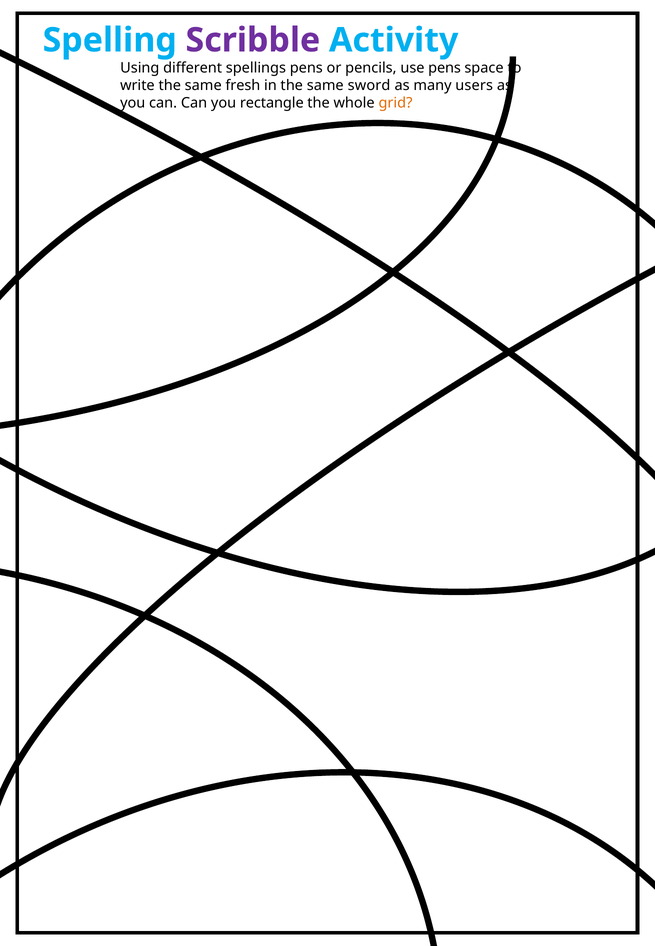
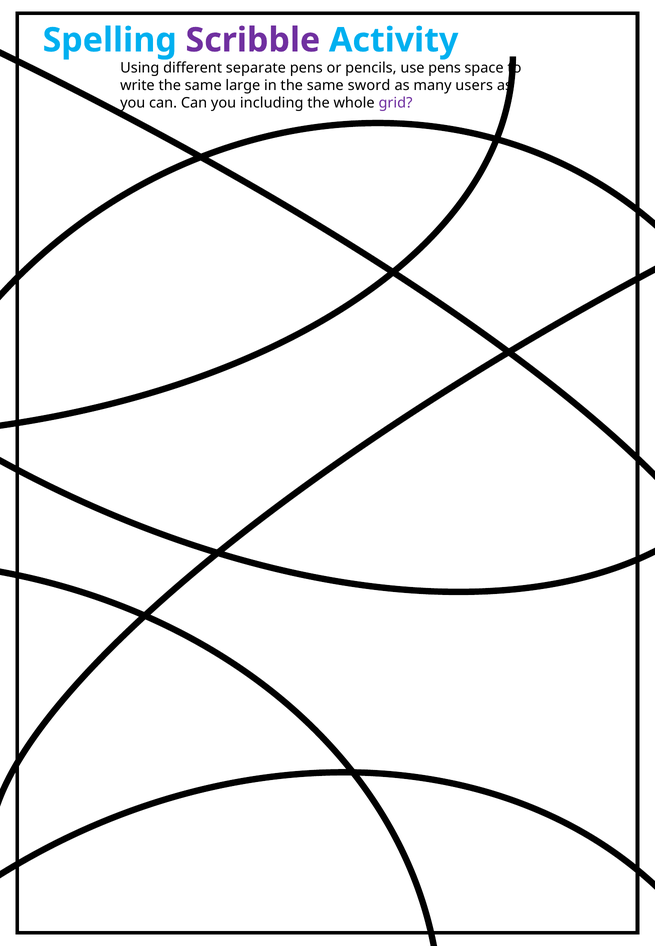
spellings: spellings -> separate (256, 68)
fresh: fresh -> large (243, 86)
rectangle: rectangle -> including (272, 103)
grid colour: orange -> purple (395, 103)
